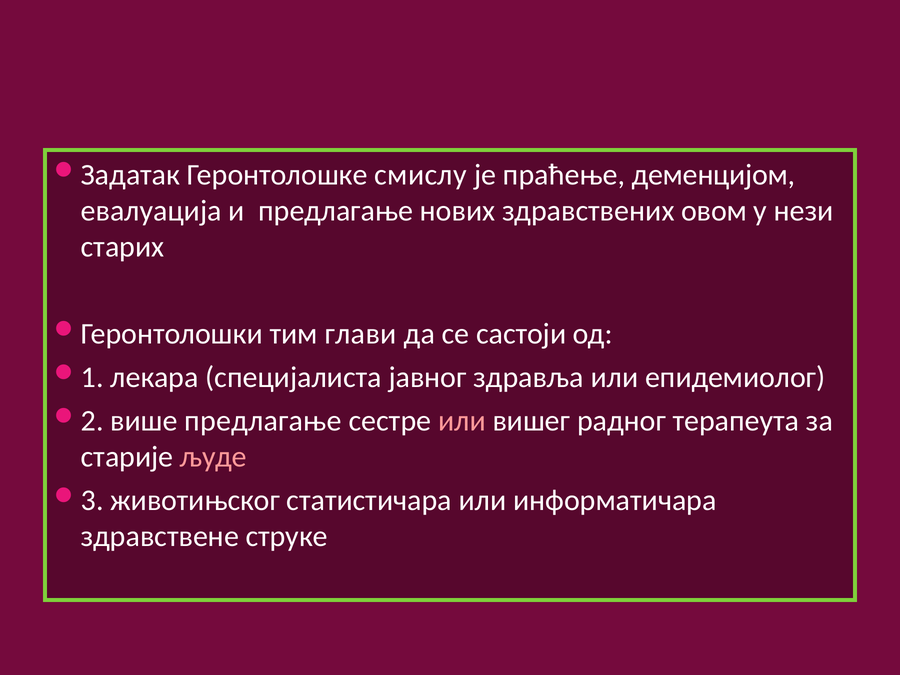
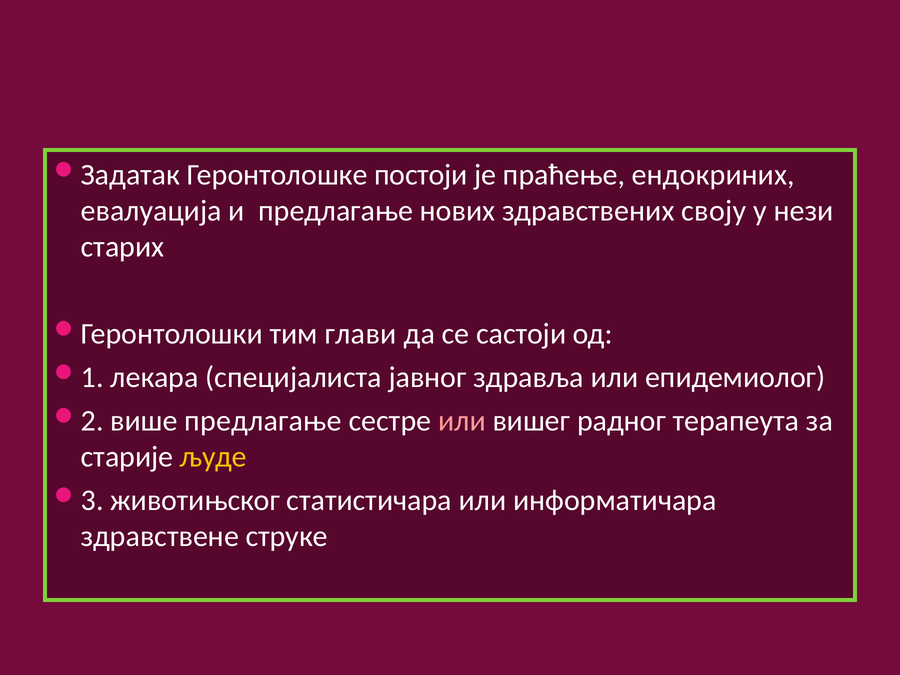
смислу: смислу -> постоји (421, 175)
деменцијом: деменцијом -> ендокриних (713, 175)
овом: овом -> своју (714, 211)
људе colour: pink -> yellow (213, 457)
